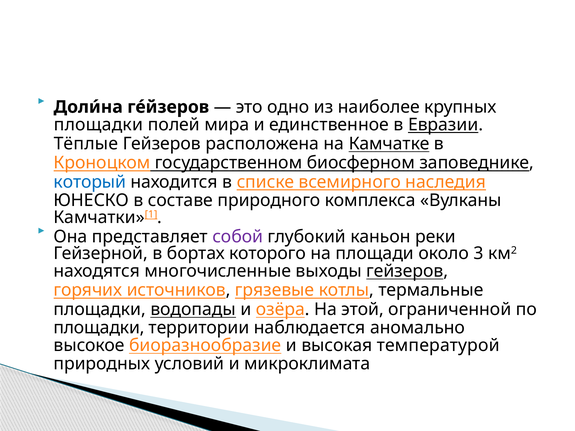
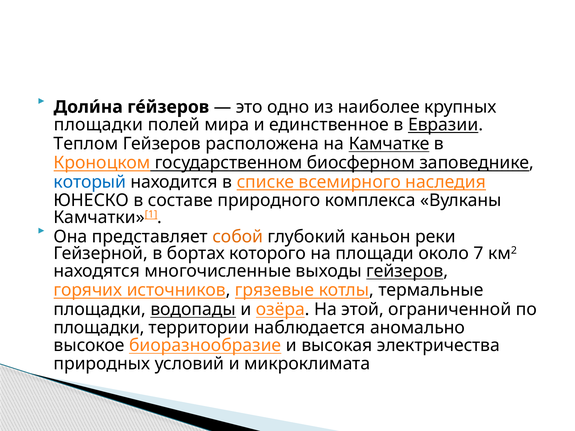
Тёплые: Тёплые -> Теплом (86, 144)
собой colour: purple -> orange (238, 237)
3: 3 -> 7 (478, 254)
температурой: температурой -> электричества (438, 346)
